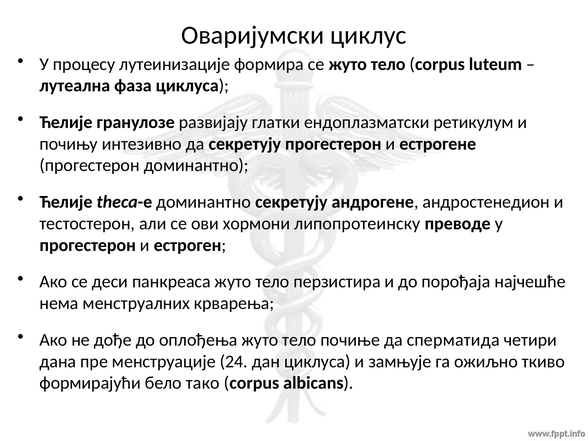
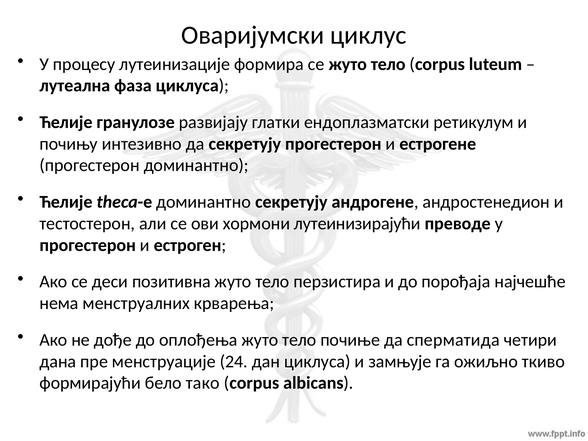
липопротеинску: липопротеинску -> лутеинизирајући (357, 224)
панкреаса: панкреаса -> позитивна (171, 282)
